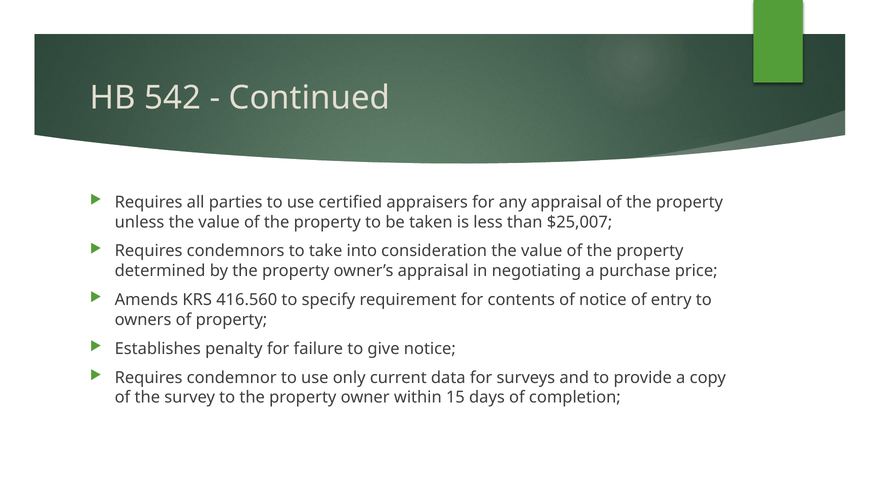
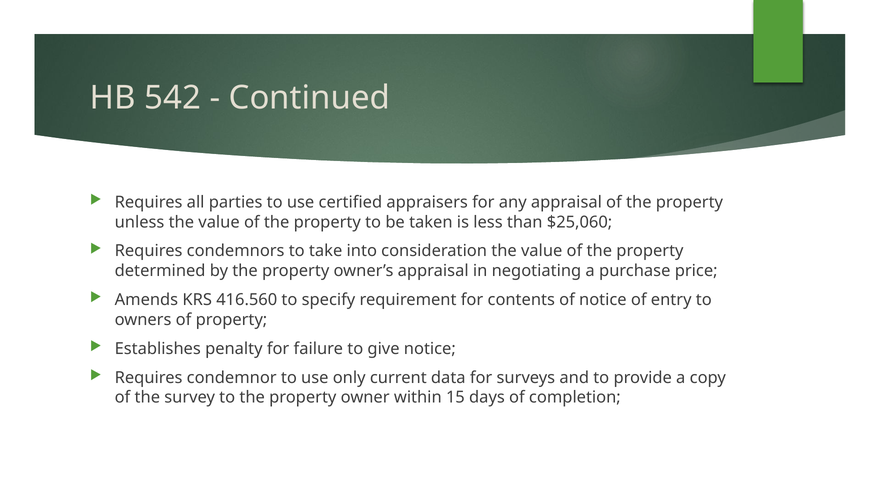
$25,007: $25,007 -> $25,060 (580, 222)
